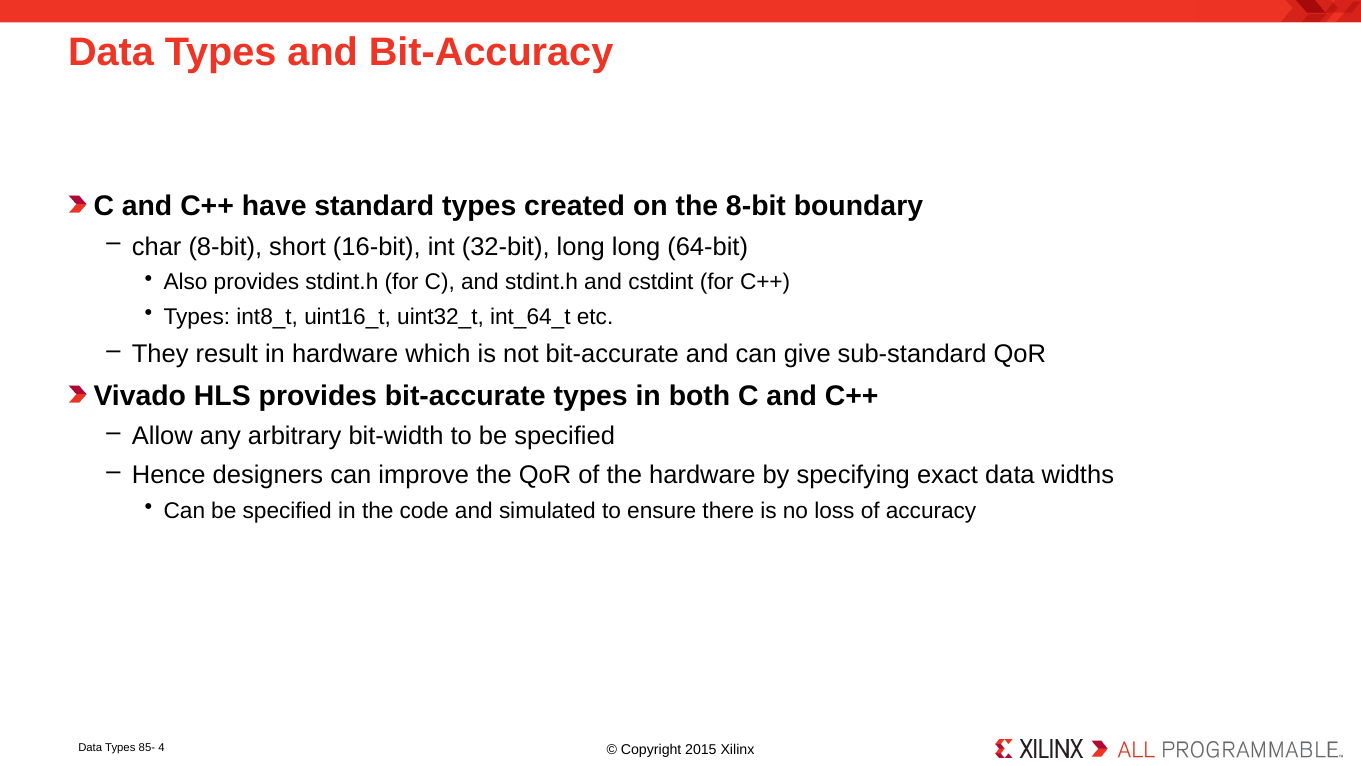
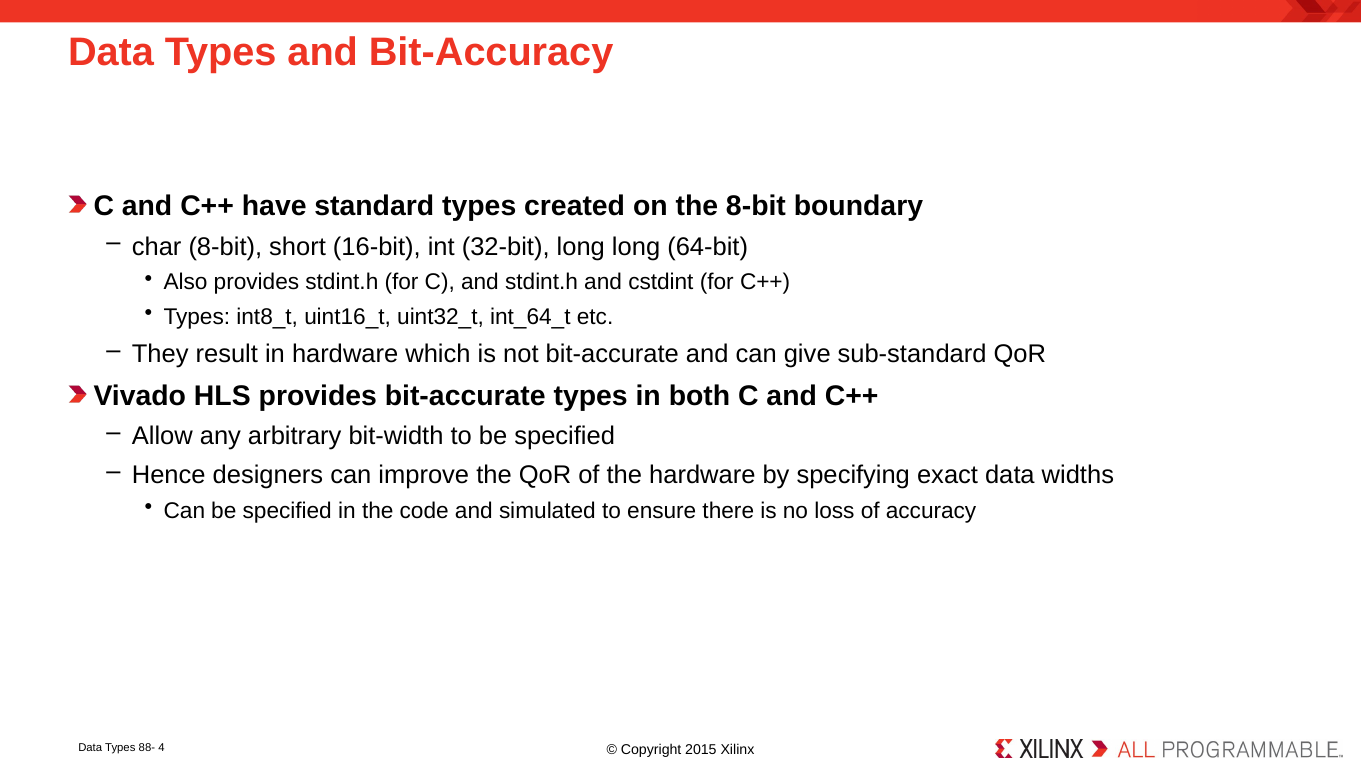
85-: 85- -> 88- (147, 747)
